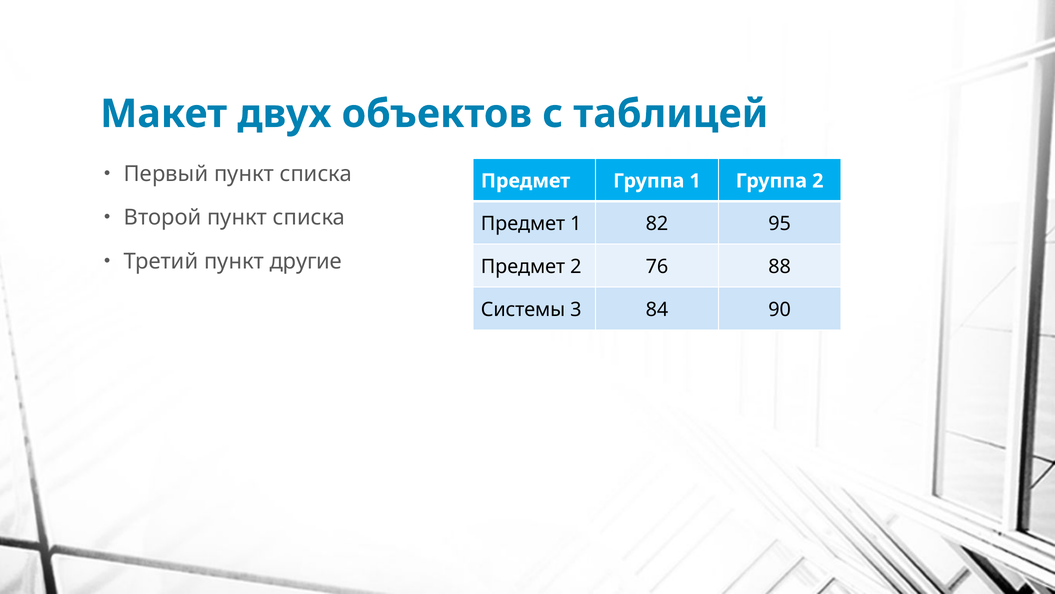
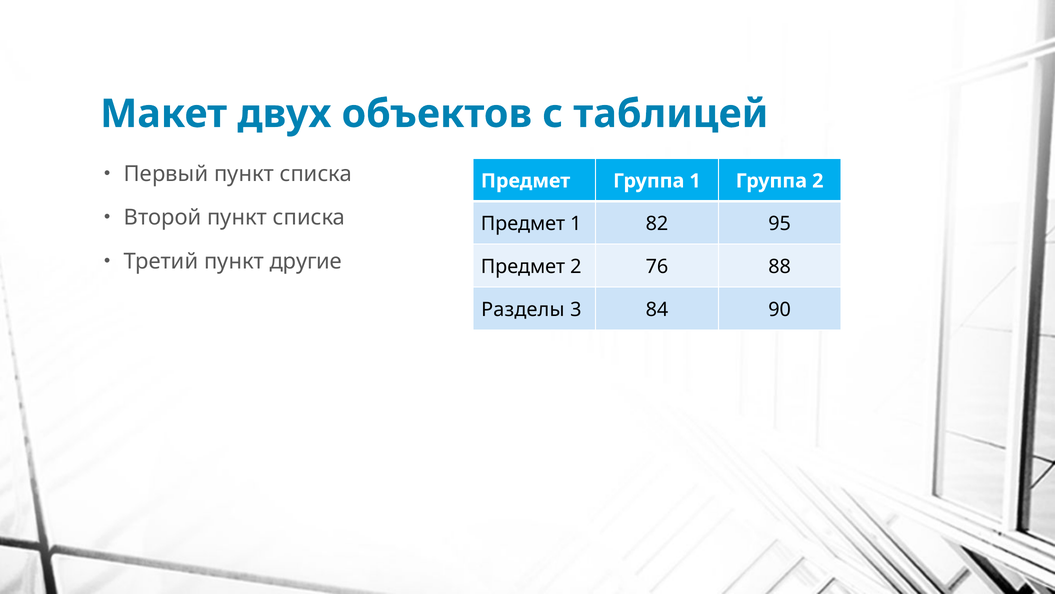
Системы: Системы -> Разделы (523, 309)
